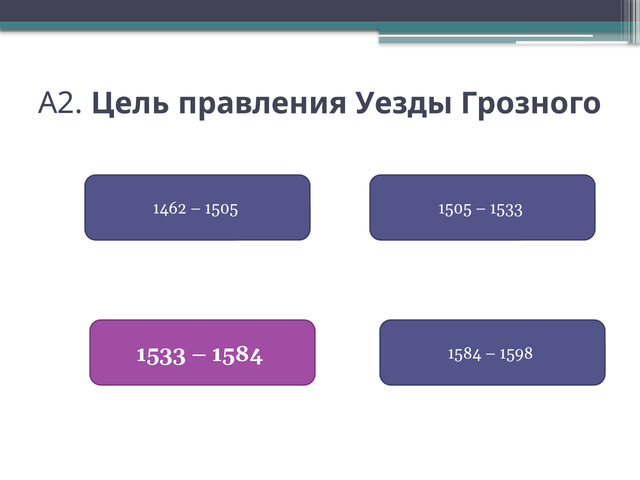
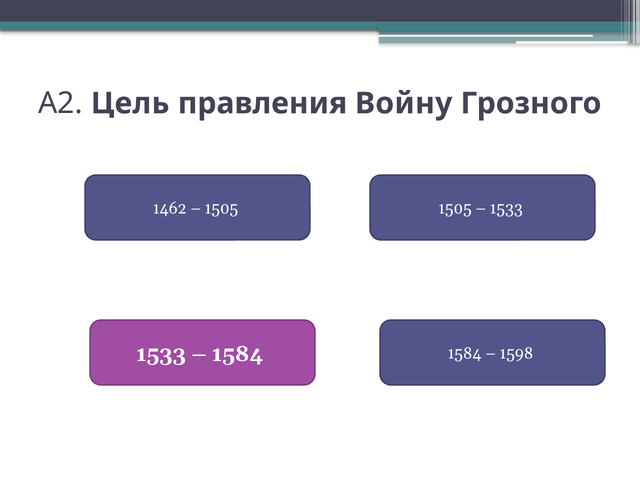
Уезды: Уезды -> Войну (404, 103)
